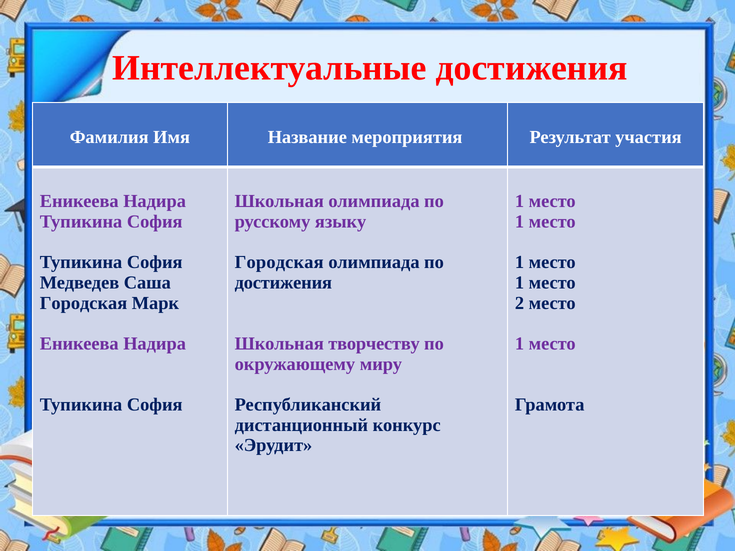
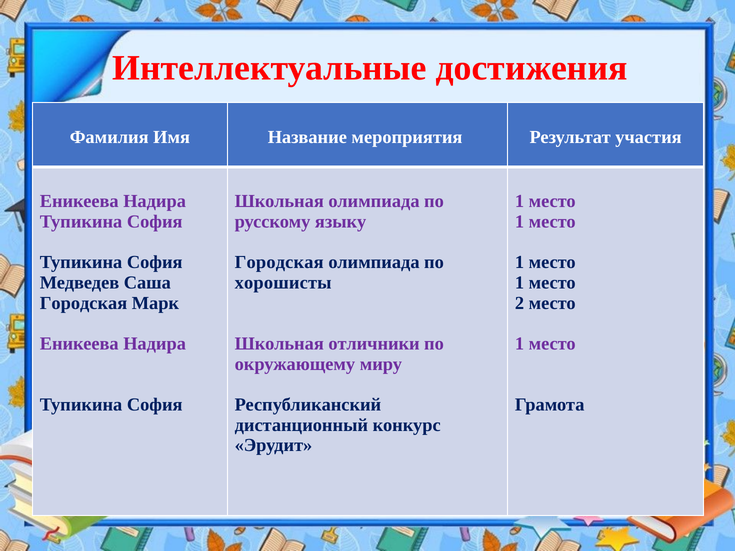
достижения: достижения -> хорошисты (283, 283)
творчеству: творчеству -> отличники (374, 344)
